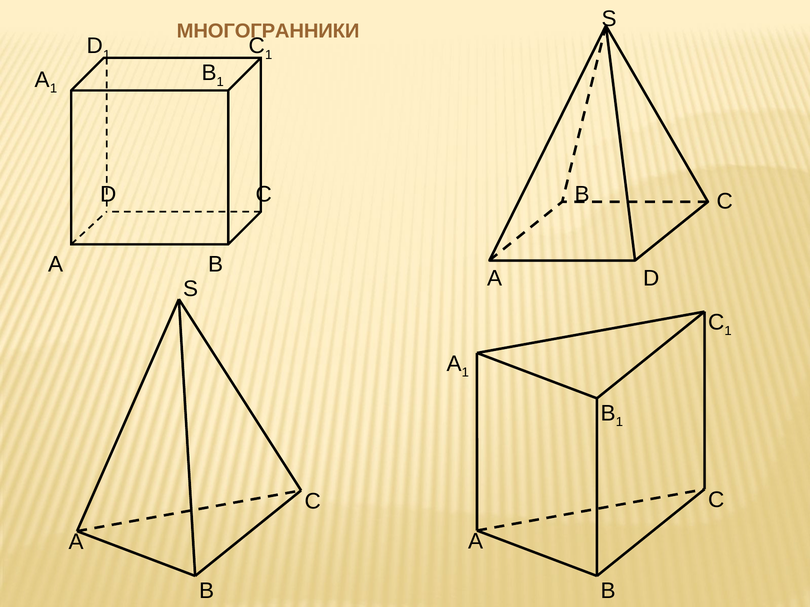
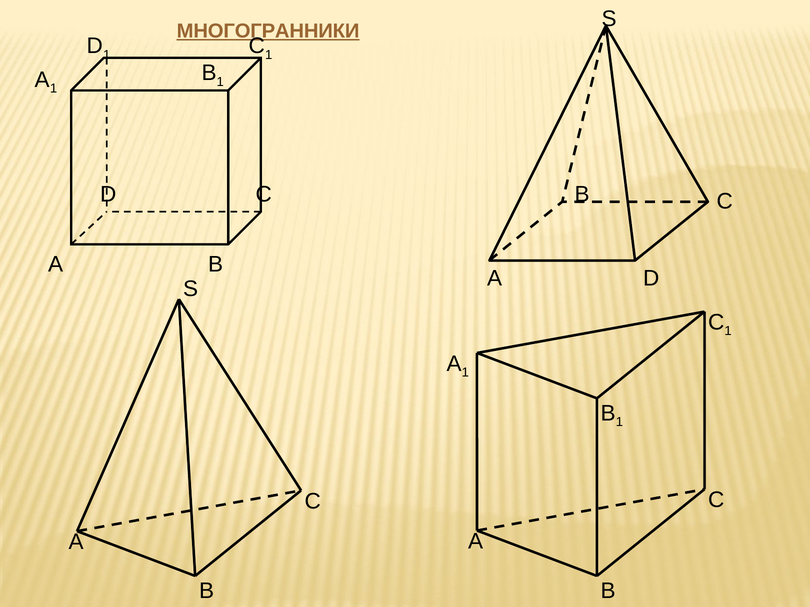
МНОГОГРАННИКИ underline: none -> present (268, 31)
